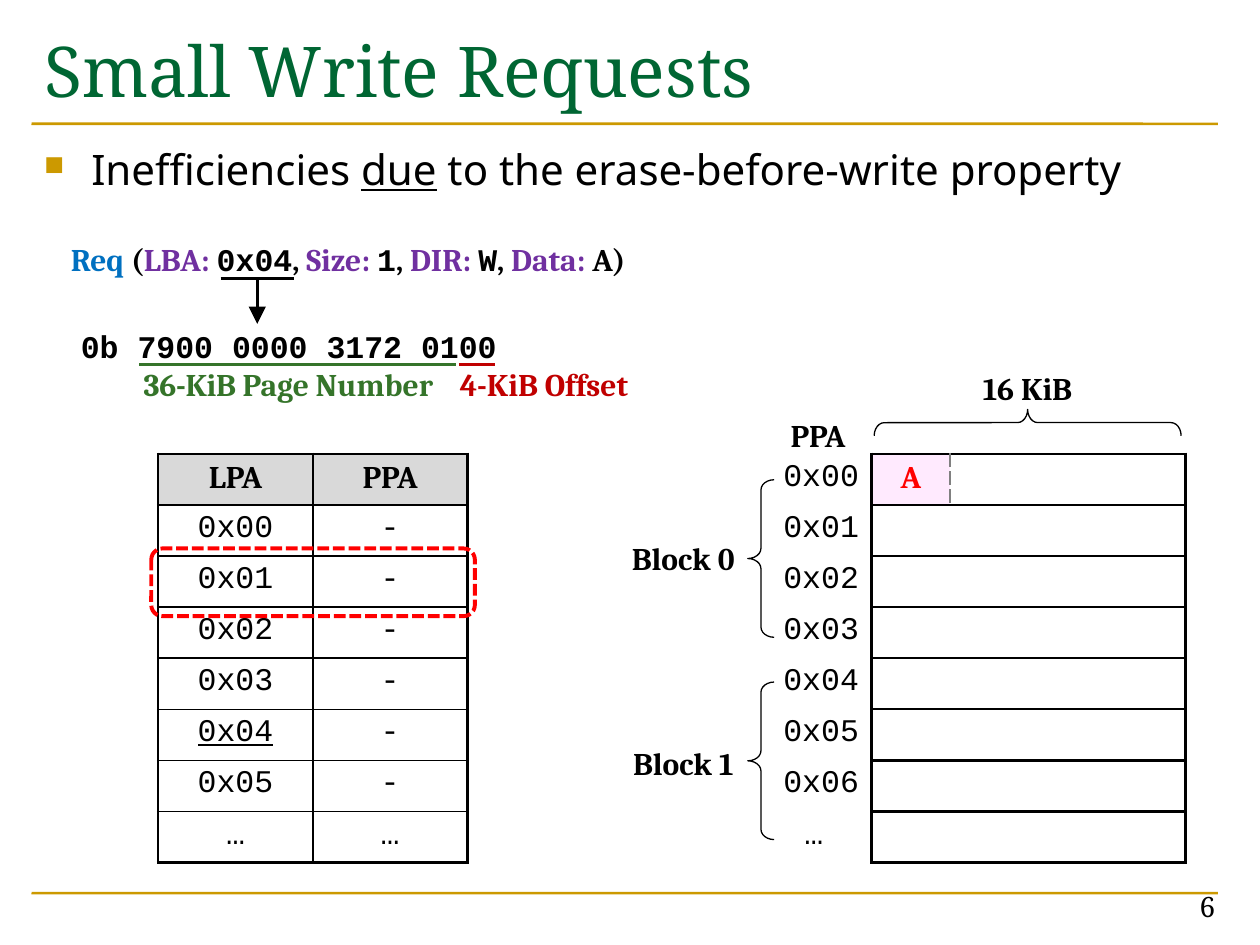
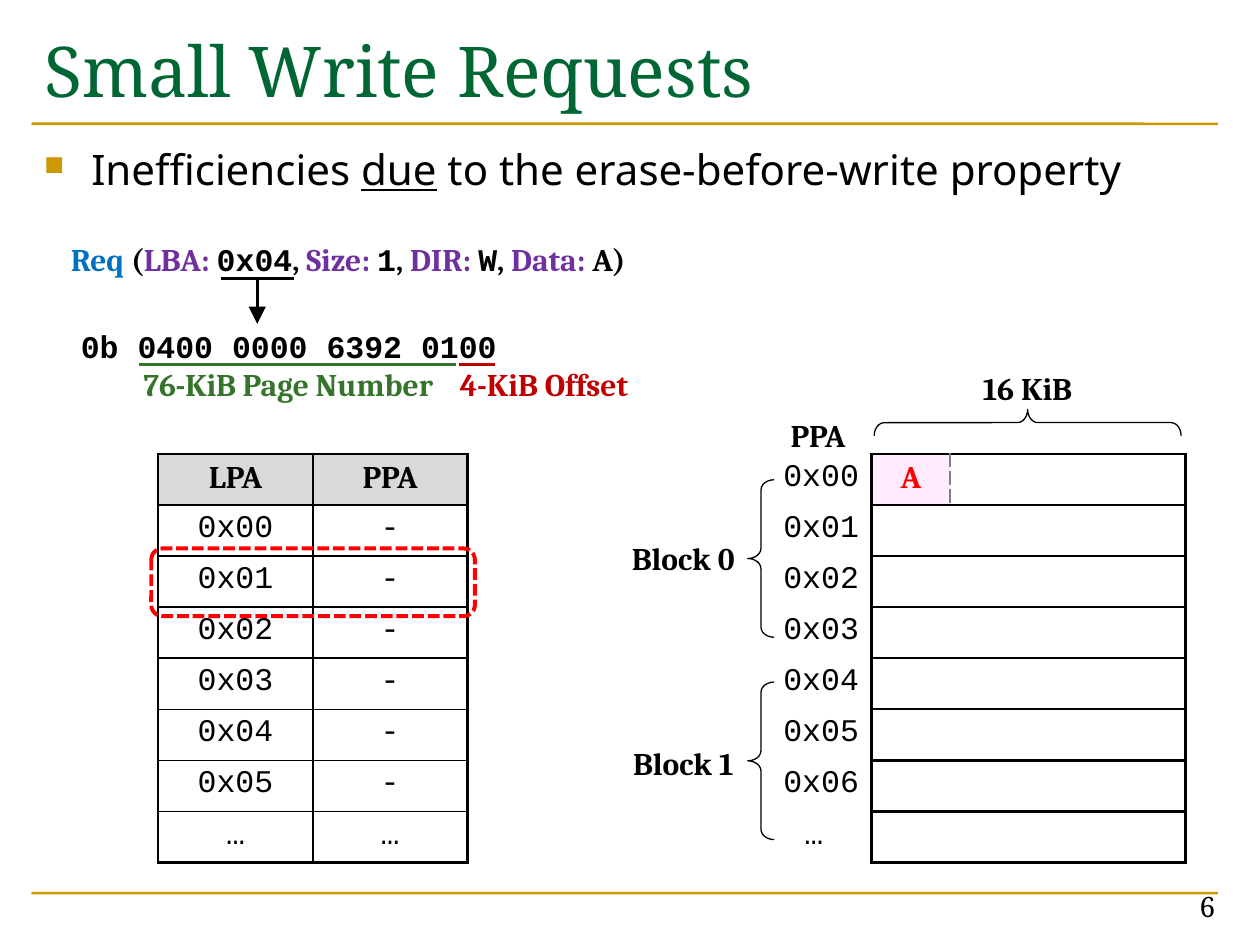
7900: 7900 -> 0400 (175, 348)
3172: 3172 -> 6392 (364, 348)
36-KiB: 36-KiB -> 76-KiB (190, 386)
0x04 underline: present -> none (235, 731)
